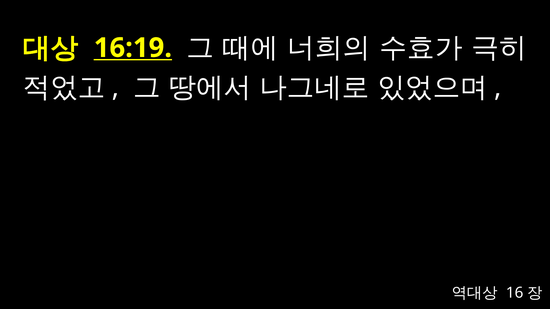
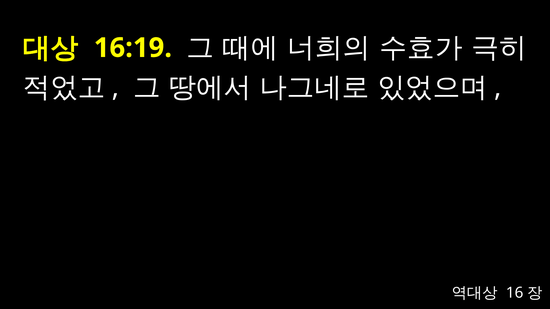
16:19 underline: present -> none (133, 48)
